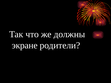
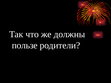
экране: экране -> пользе (25, 46)
